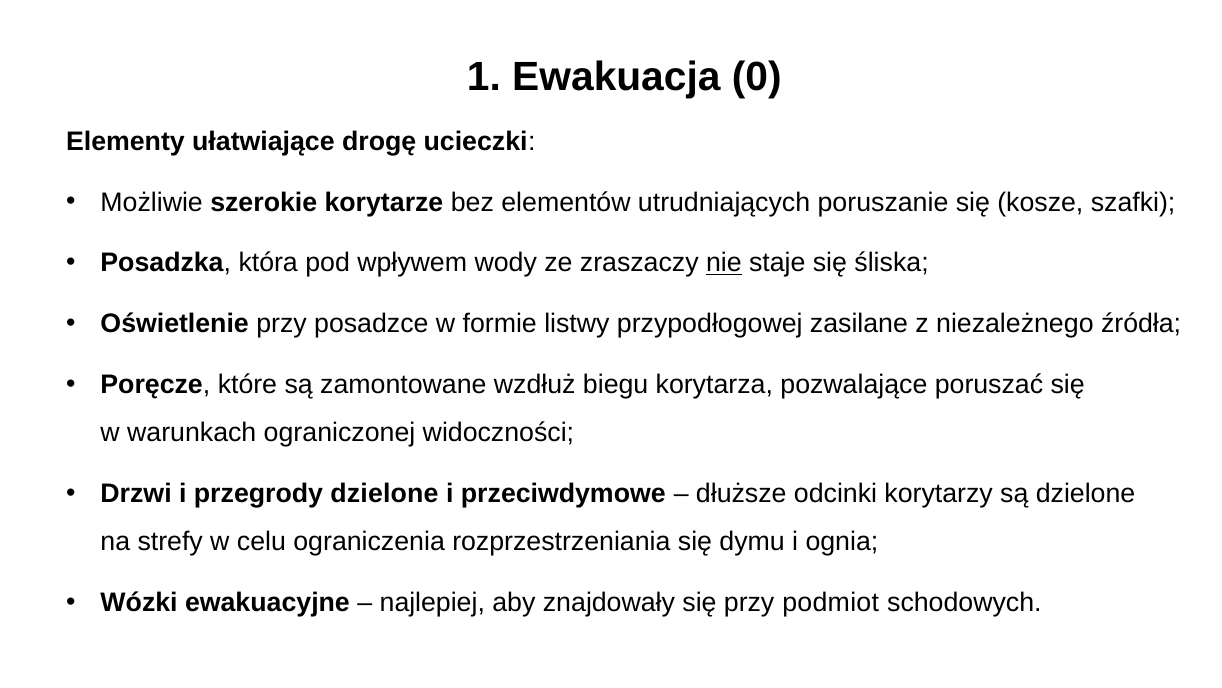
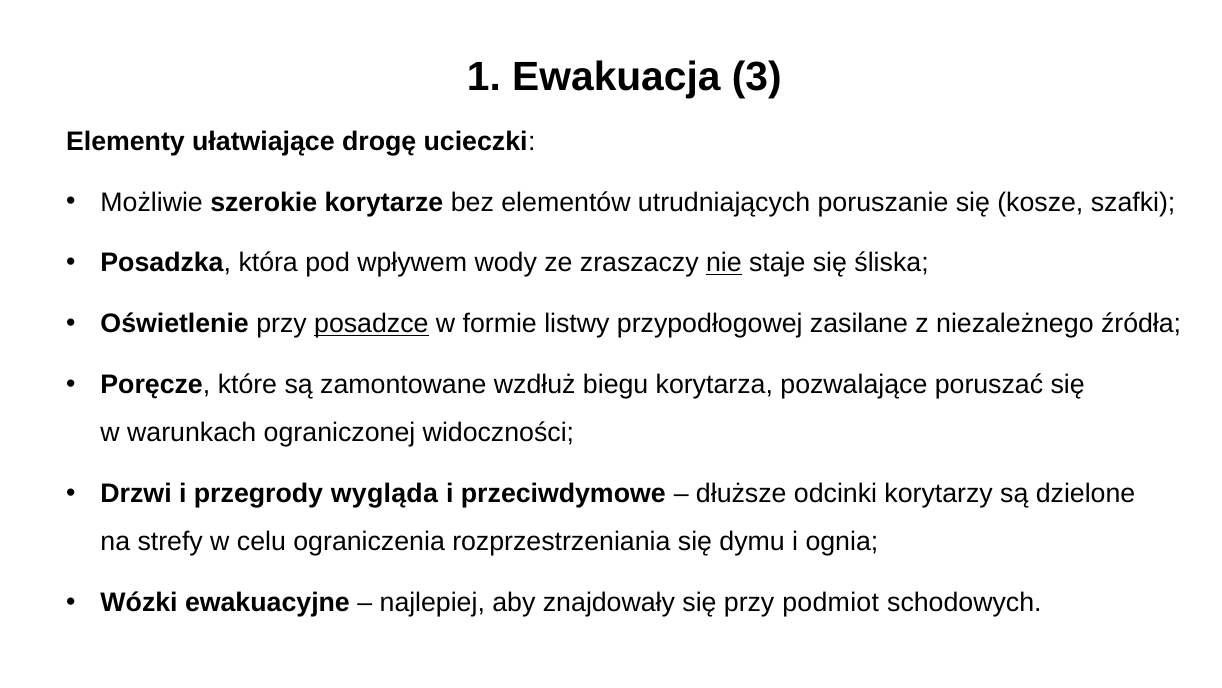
0: 0 -> 3 (757, 77)
posadzce underline: none -> present (371, 324)
przegrody dzielone: dzielone -> wygląda (384, 494)
